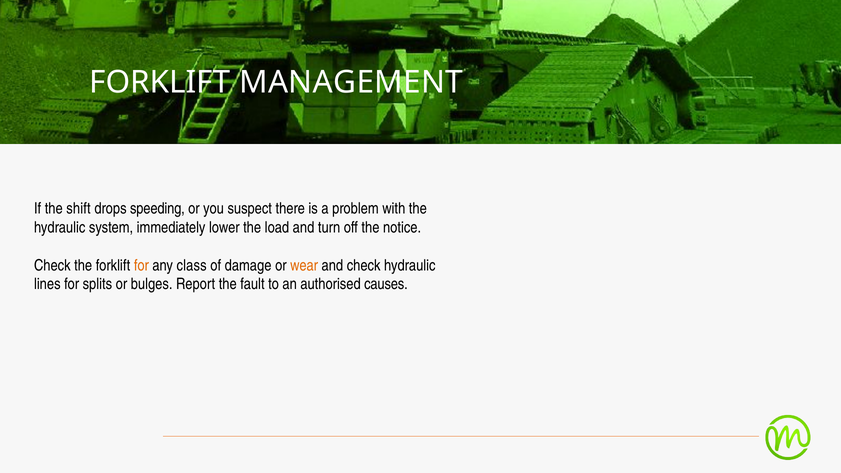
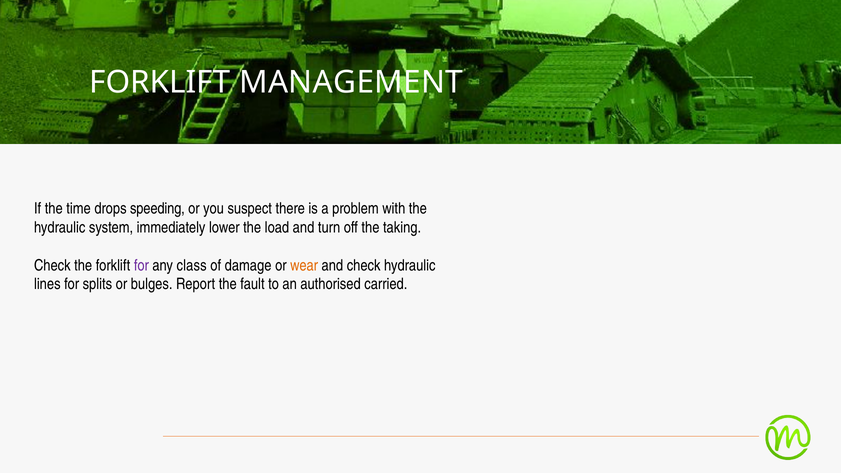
shift: shift -> time (79, 209)
notice: notice -> taking (402, 228)
for colour: orange -> purple (141, 265)
causes: causes -> carried (386, 284)
